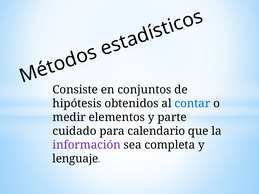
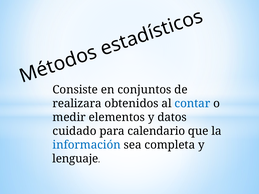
hipótesis: hipótesis -> realizara (77, 104)
parte: parte -> datos (172, 117)
información colour: purple -> blue (87, 145)
